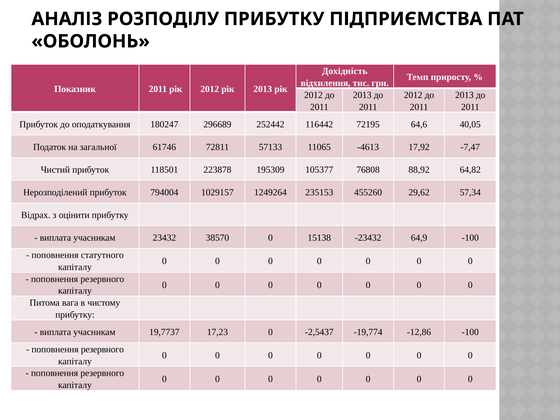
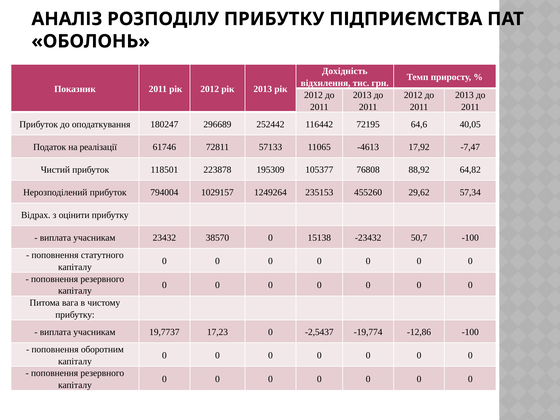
загальної: загальної -> реалізації (98, 147)
64,9: 64,9 -> 50,7 (419, 238)
резервного: резервного -> оборотним (102, 349)
